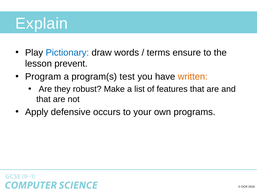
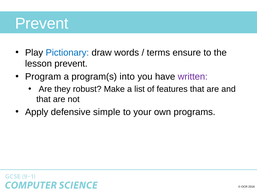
Explain: Explain -> Prevent (42, 23)
test: test -> into (127, 77)
written colour: orange -> purple (193, 77)
occurs: occurs -> simple (107, 112)
